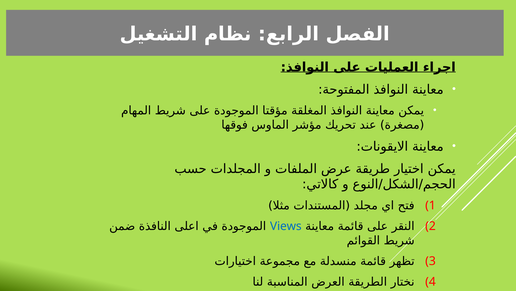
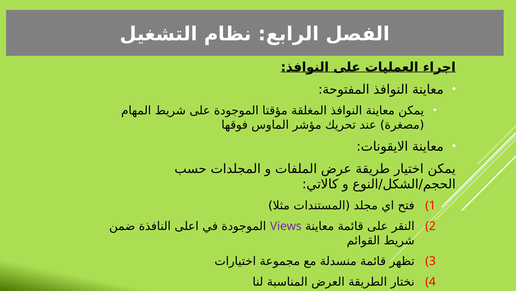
Views colour: blue -> purple (286, 226)
